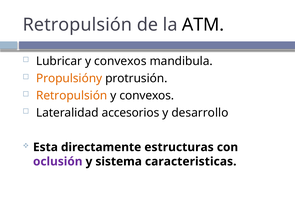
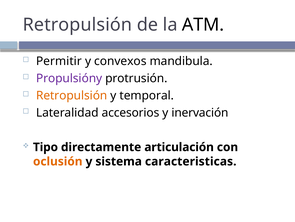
Lubricar: Lubricar -> Permitir (59, 61)
Propulsióny colour: orange -> purple (69, 78)
convexos: convexos -> temporal (147, 95)
desarrollo: desarrollo -> inervación (200, 112)
Esta: Esta -> Tipo (45, 147)
estructuras: estructuras -> articulación (179, 147)
oclusión colour: purple -> orange (58, 161)
